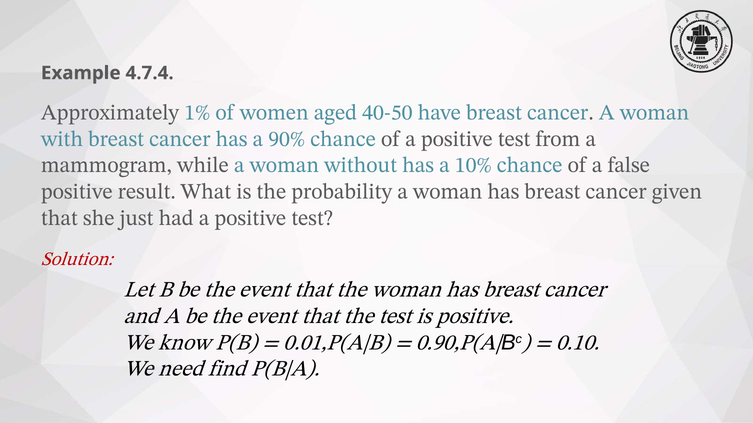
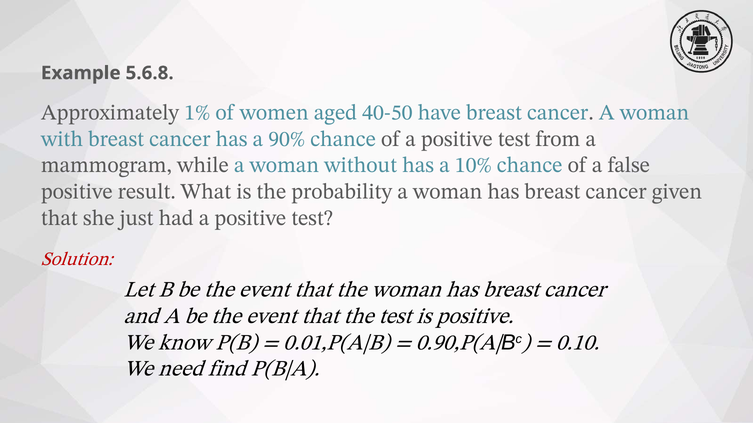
4.7.4: 4.7.4 -> 5.6.8 (150, 73)
